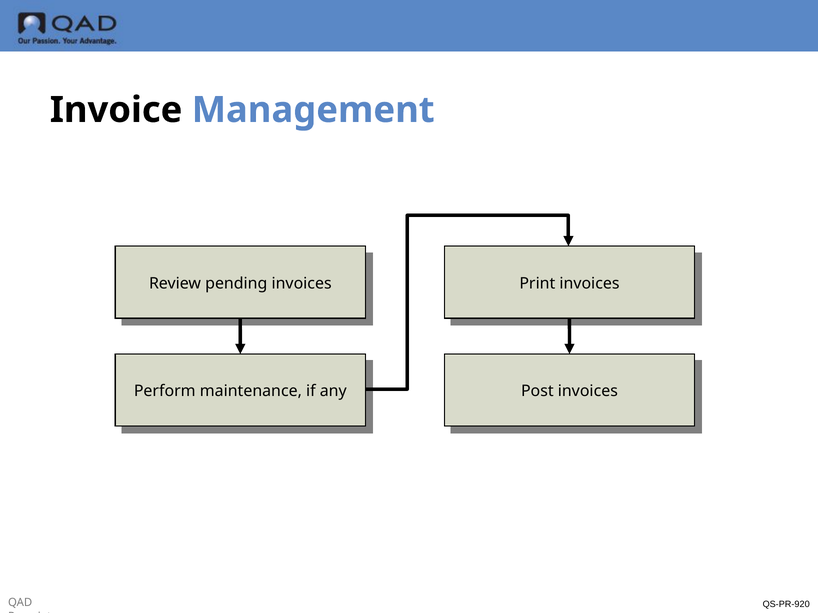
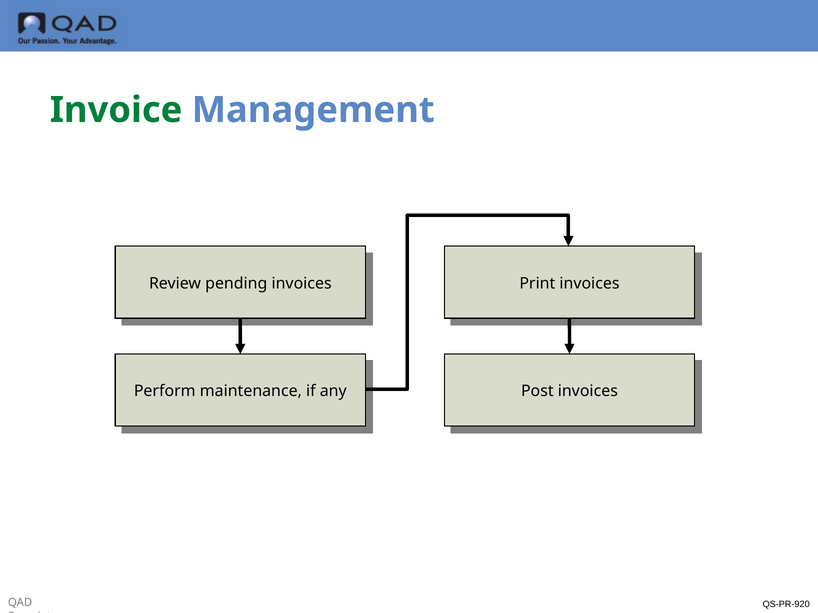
Invoice colour: black -> green (116, 110)
